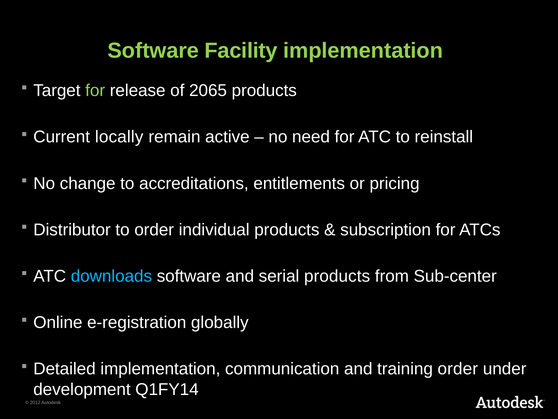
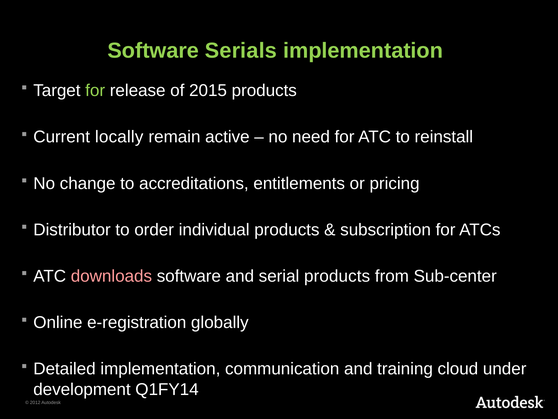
Facility: Facility -> Serials (241, 51)
2065: 2065 -> 2015 (208, 90)
downloads colour: light blue -> pink (111, 276)
training order: order -> cloud (458, 369)
